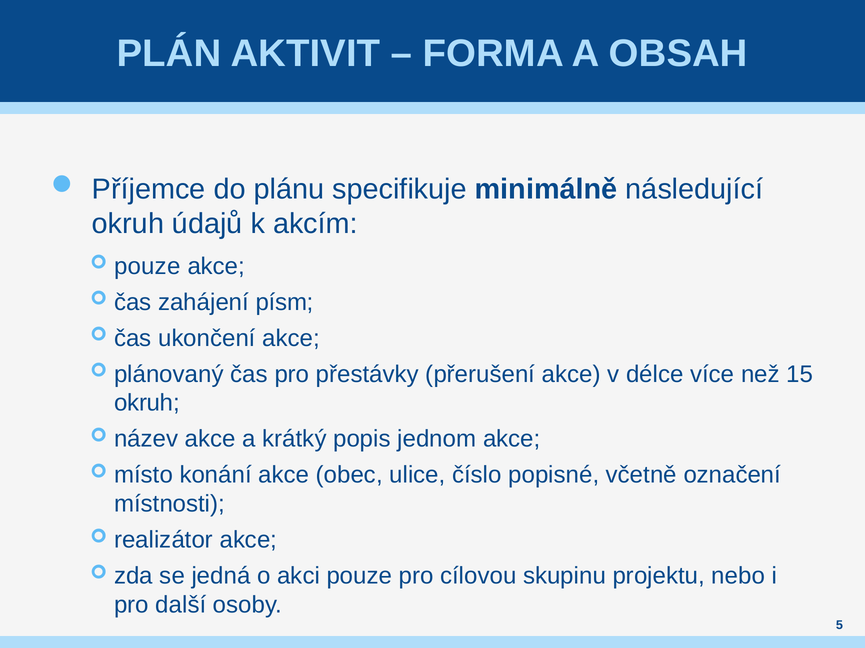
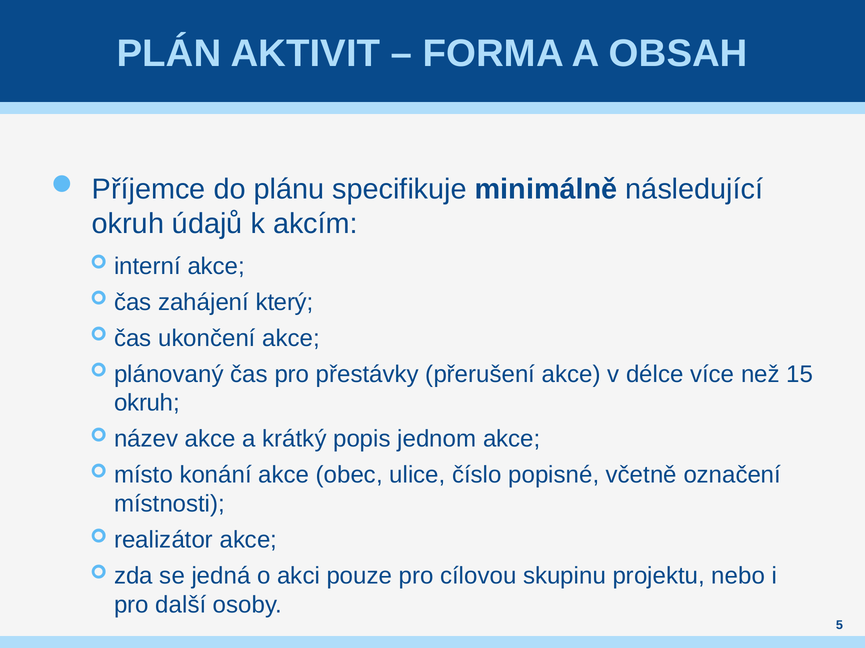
pouze: pouze -> interní (147, 266)
písm: písm -> který (285, 302)
